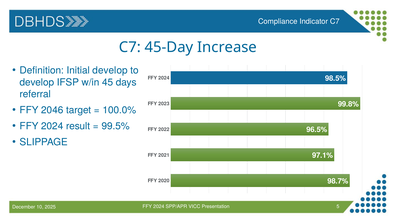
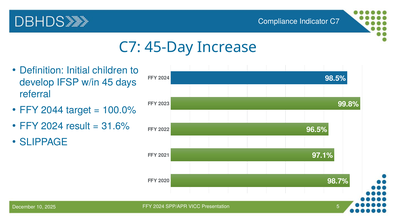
Initial develop: develop -> children (110, 70)
2046: 2046 -> 2044 (52, 110)
99.5%: 99.5% -> 31.6% (116, 126)
